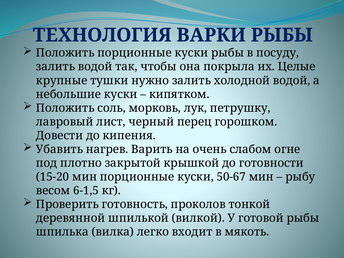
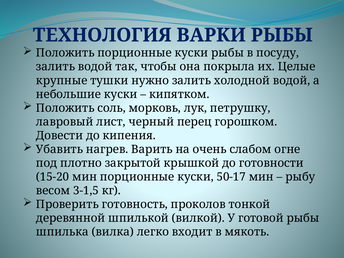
50-67: 50-67 -> 50-17 (231, 177)
6-1,5: 6-1,5 -> 3-1,5 (86, 191)
